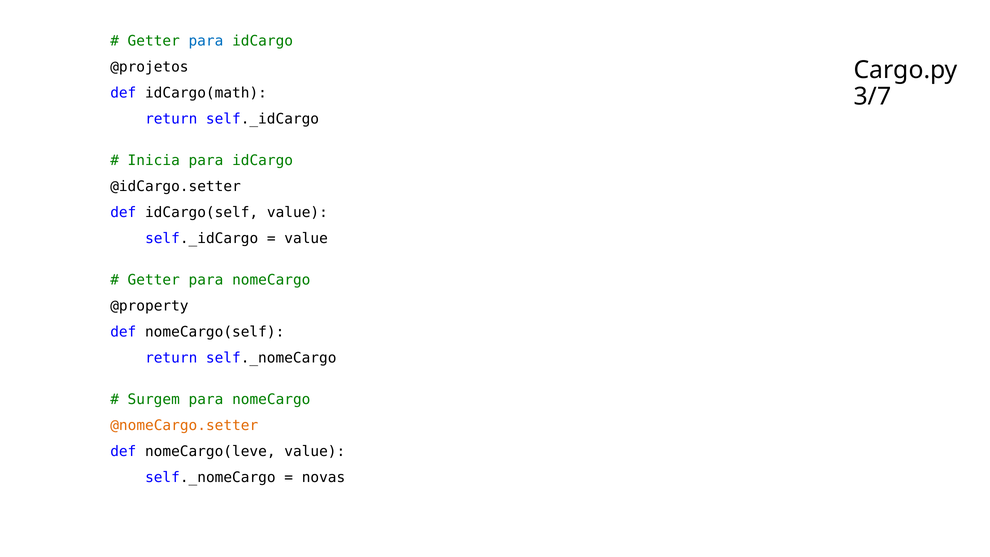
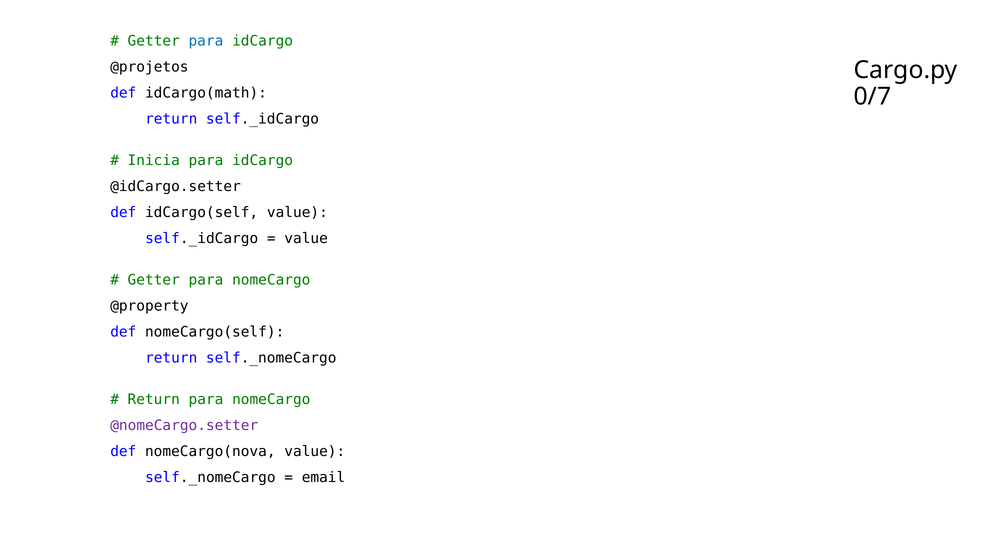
3/7: 3/7 -> 0/7 (873, 97)
Surgem: Surgem -> Return (154, 400)
@nomeCargo.setter colour: orange -> purple (184, 425)
nomeCargo(leve: nomeCargo(leve -> nomeCargo(nova (210, 451)
novas: novas -> email (324, 477)
